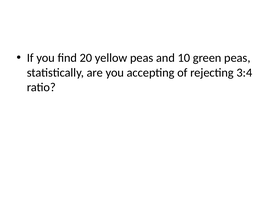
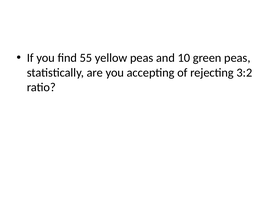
20: 20 -> 55 (86, 58)
3:4: 3:4 -> 3:2 (244, 73)
